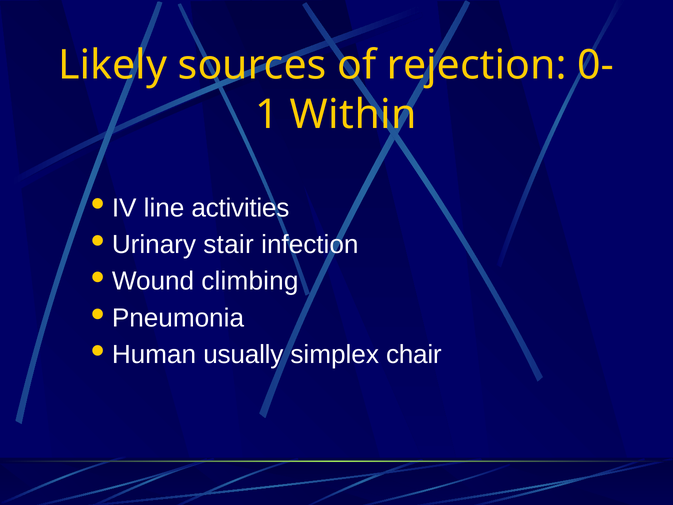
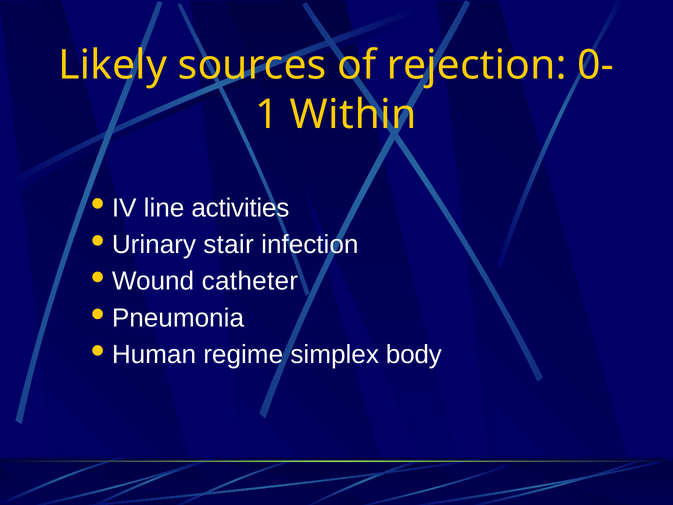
climbing: climbing -> catheter (250, 281)
usually: usually -> regime (243, 355)
chair: chair -> body (414, 355)
